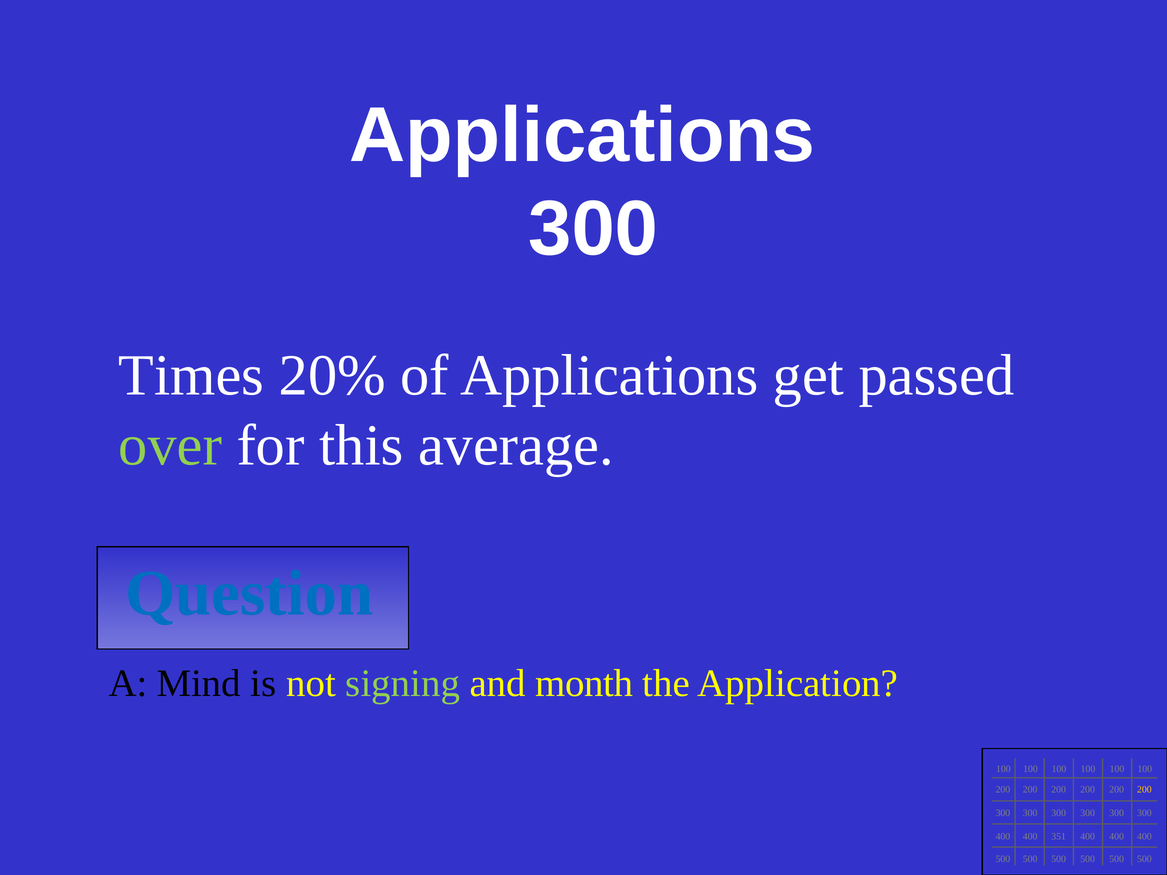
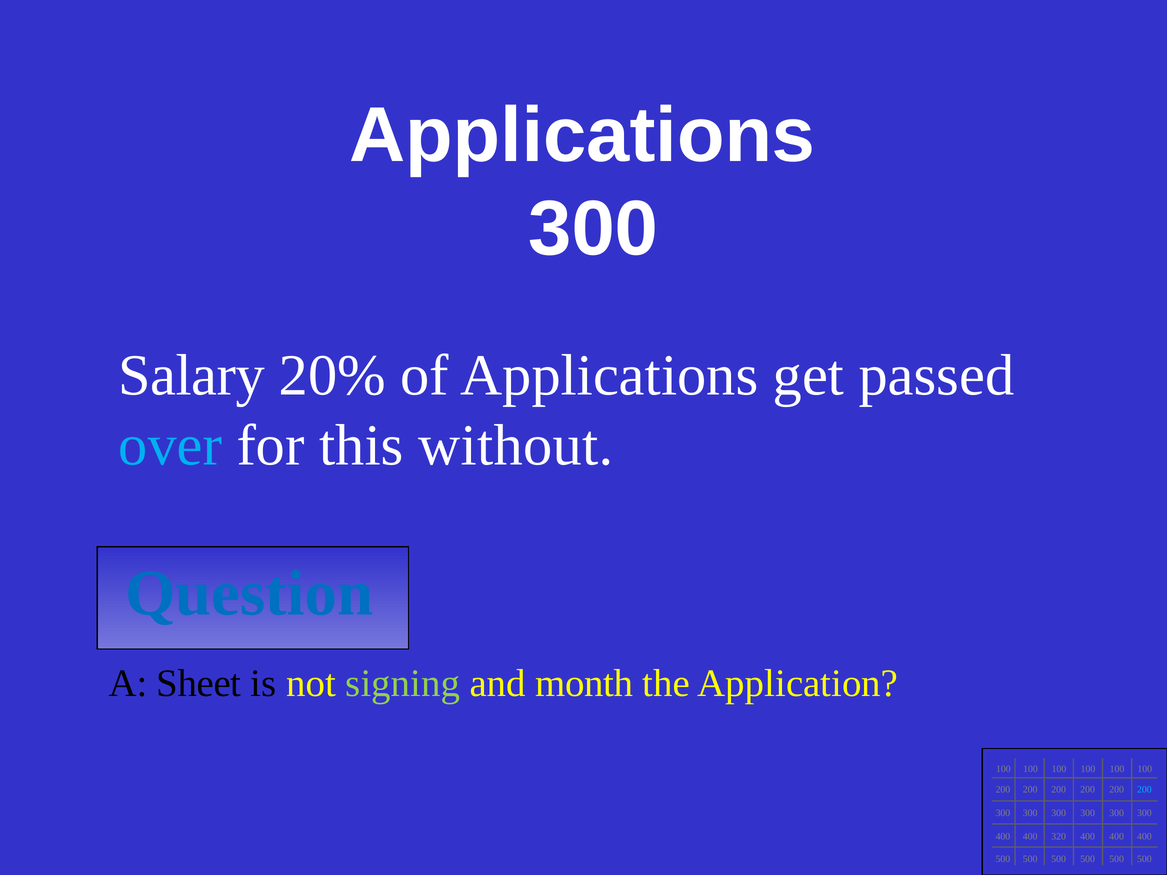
Times: Times -> Salary (192, 375)
over colour: light green -> light blue (170, 445)
average: average -> without (516, 445)
Mind: Mind -> Sheet (199, 683)
200 colour: yellow -> light blue (1144, 790)
351: 351 -> 320 (1059, 837)
